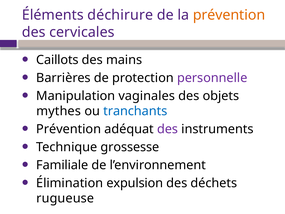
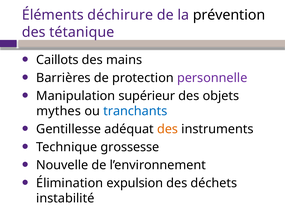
prévention colour: orange -> black (229, 15)
cervicales: cervicales -> tétanique (82, 32)
vaginales: vaginales -> supérieur (147, 96)
Prévention: Prévention -> Gentillesse (69, 129)
des colour: purple -> orange (168, 129)
Familiale: Familiale -> Nouvelle (62, 165)
rugueuse: rugueuse -> instabilité (65, 198)
